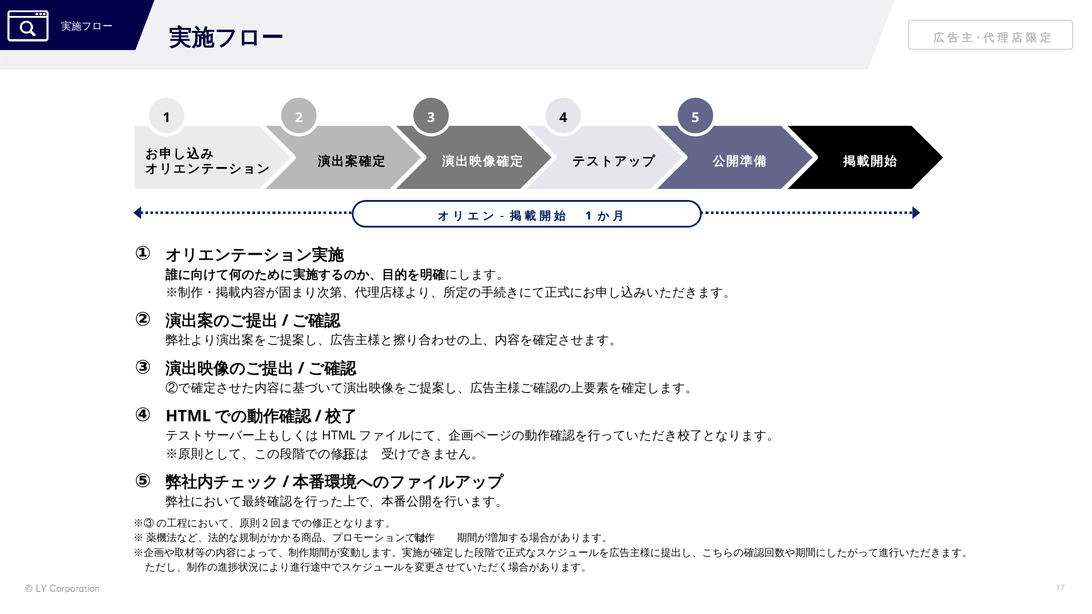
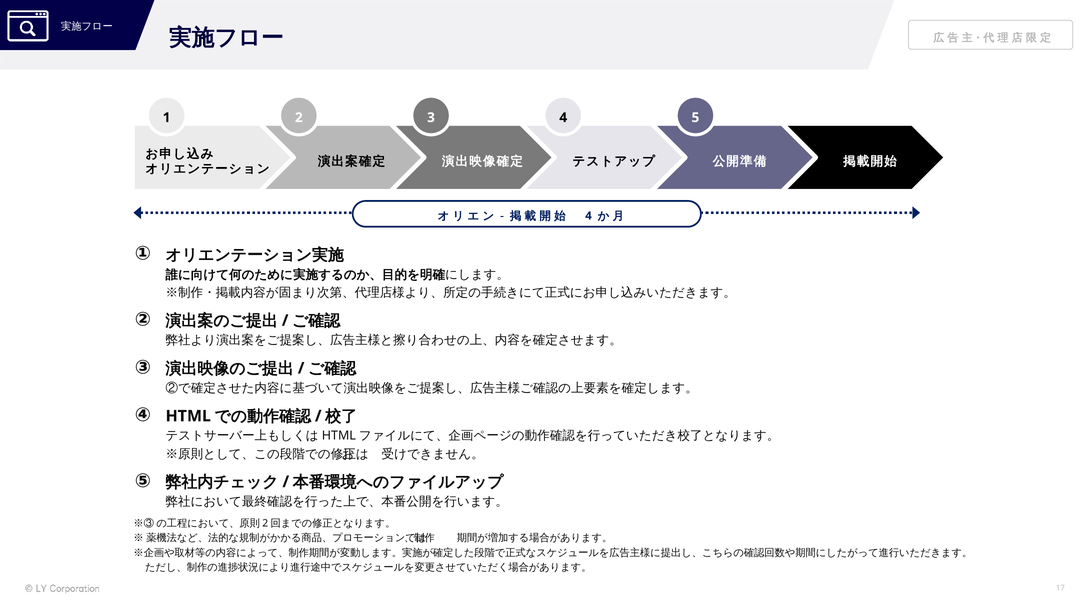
1: 1 -> 4 (588, 216)
